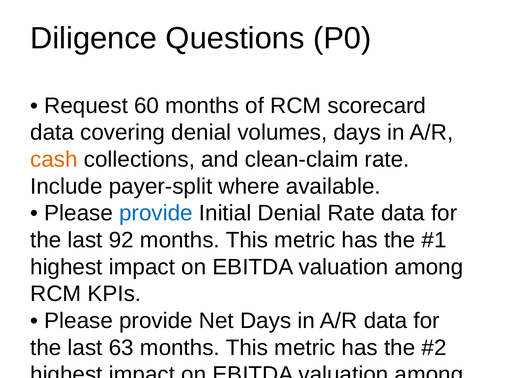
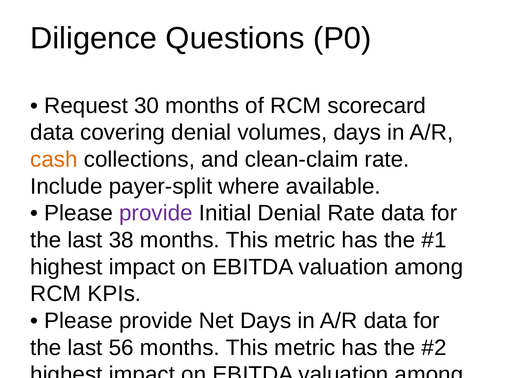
60: 60 -> 30 (147, 106)
provide colour: blue -> purple (156, 214)
92: 92 -> 38 (121, 241)
63: 63 -> 56 (121, 348)
